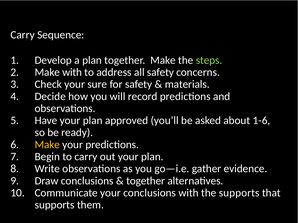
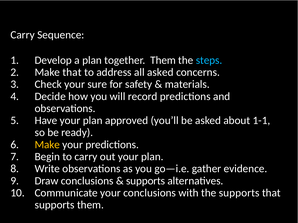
together Make: Make -> Them (163, 60)
steps colour: light green -> light blue (209, 60)
Make with: with -> that (72, 72)
all safety: safety -> asked (160, 72)
1-6: 1-6 -> 1-1 (261, 121)
together: together -> supports (146, 181)
